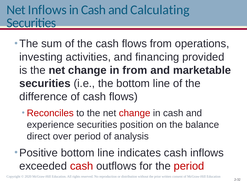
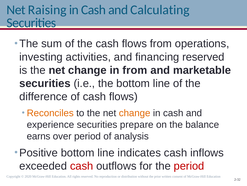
Net Inflows: Inflows -> Raising (47, 10)
financing provided: provided -> reserved (203, 57)
Reconciles colour: red -> orange (50, 113)
change colour: red -> orange (135, 113)
position: position -> prepare (137, 124)
direct: direct -> earns (39, 136)
